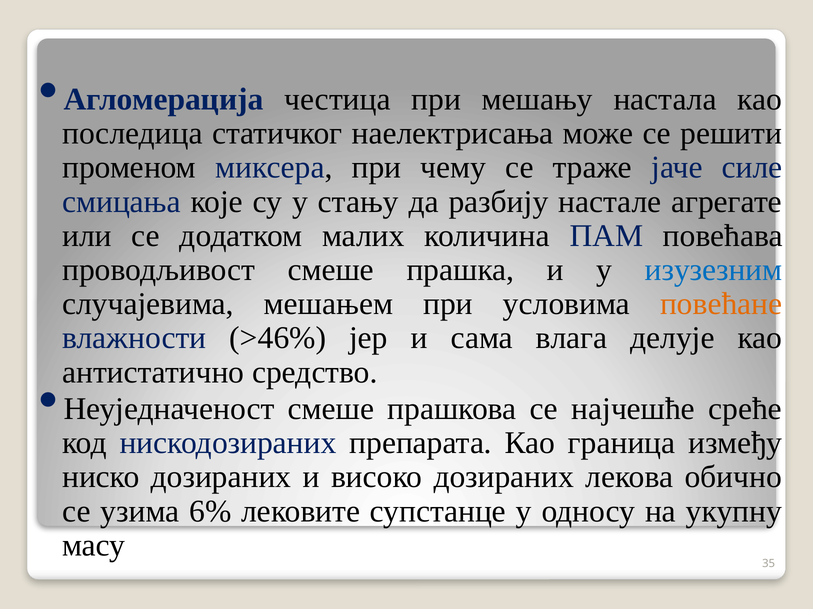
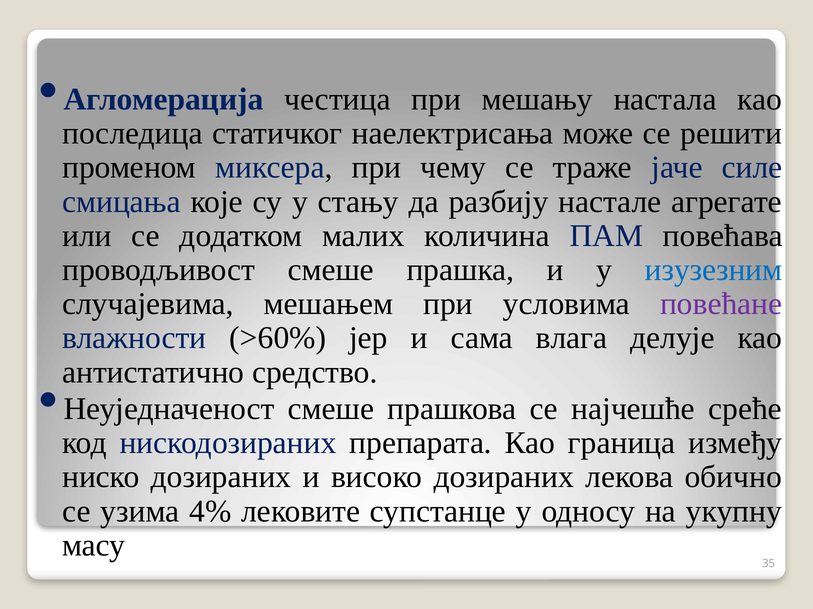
повећане colour: orange -> purple (721, 304)
>46%: >46% -> >60% (278, 338)
6%: 6% -> 4% (210, 512)
